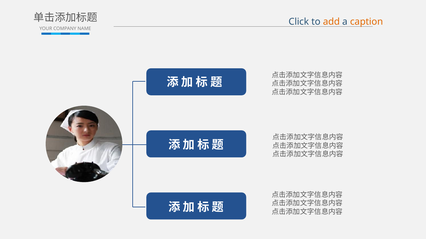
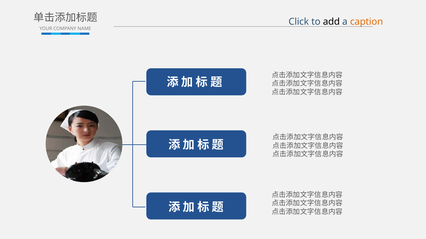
add colour: orange -> black (331, 22)
